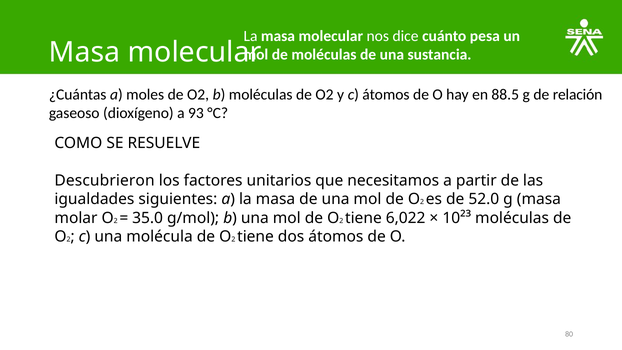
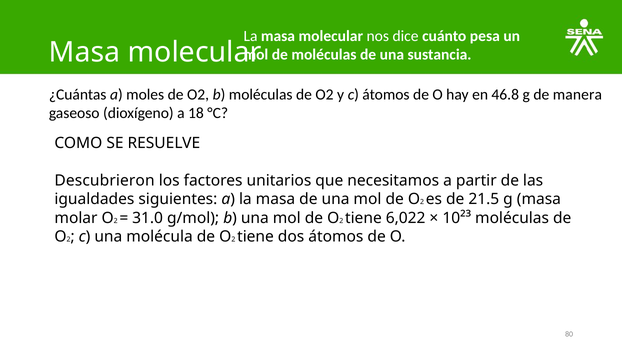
88.5: 88.5 -> 46.8 (505, 94)
relación: relación -> manera (577, 94)
93: 93 -> 18 (196, 113)
52.0: 52.0 -> 21.5 (484, 199)
35.0: 35.0 -> 31.0 (148, 218)
